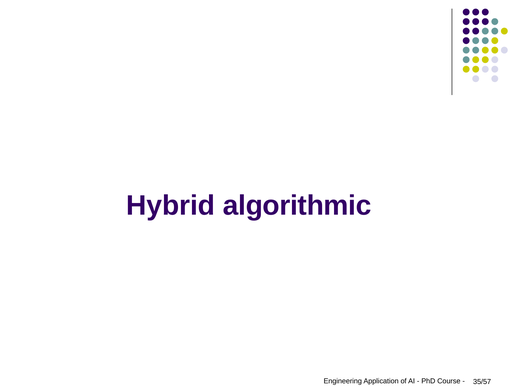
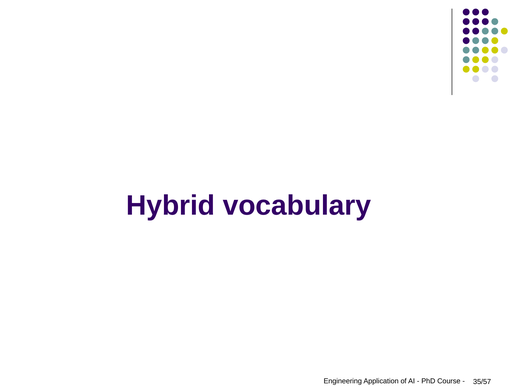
algorithmic: algorithmic -> vocabulary (297, 206)
